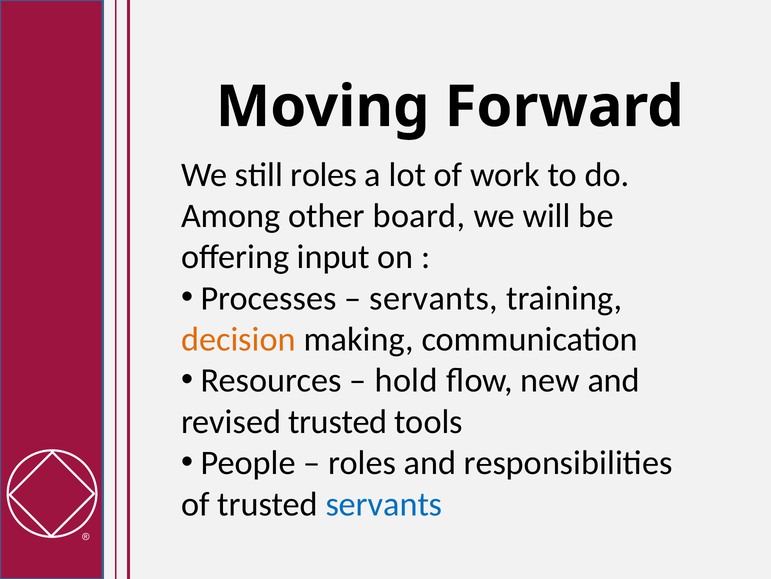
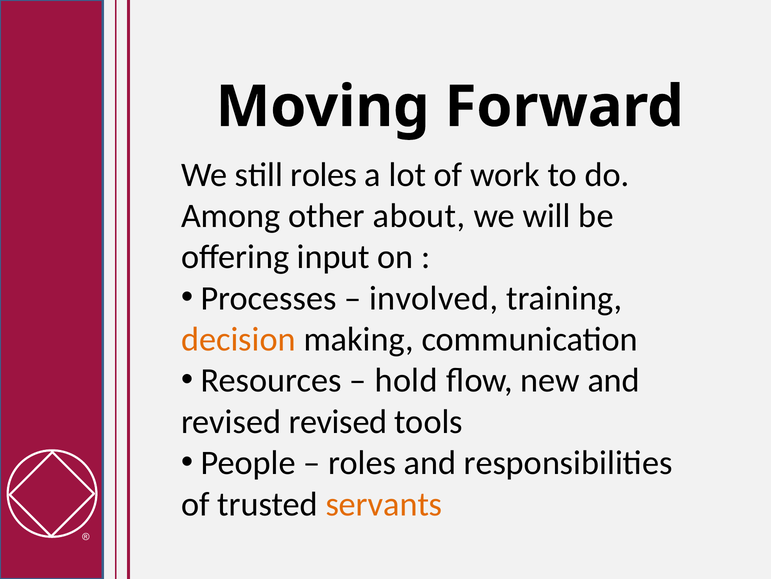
board: board -> about (419, 216)
servants: servants -> involved (434, 298)
revised trusted: trusted -> revised (338, 421)
servants colour: blue -> orange (384, 504)
